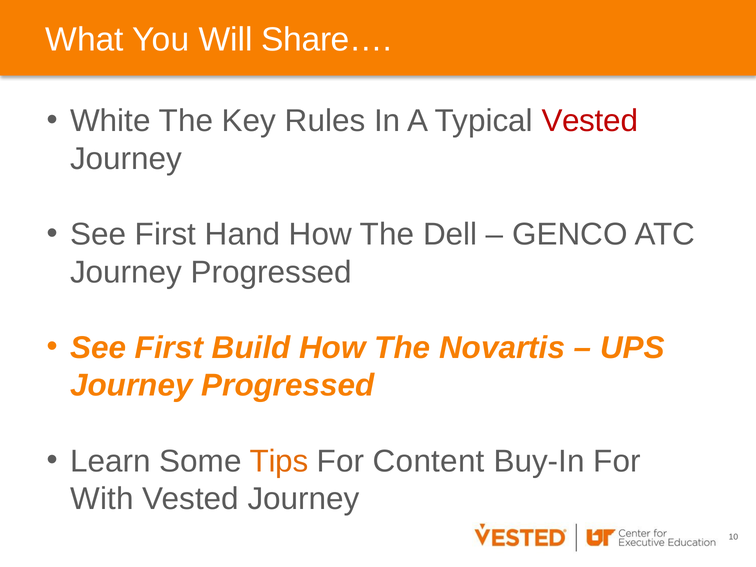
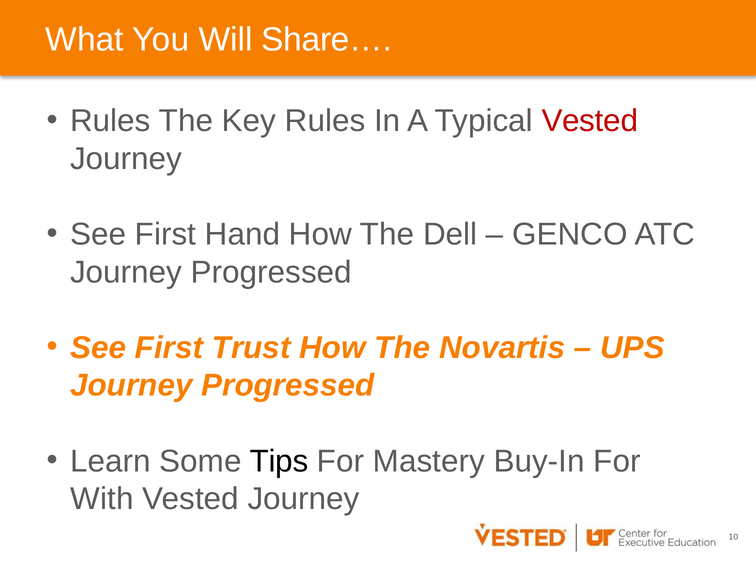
White: White -> Rules (110, 121)
Build: Build -> Trust (251, 348)
Tips colour: orange -> black (279, 461)
Content: Content -> Mastery (429, 461)
